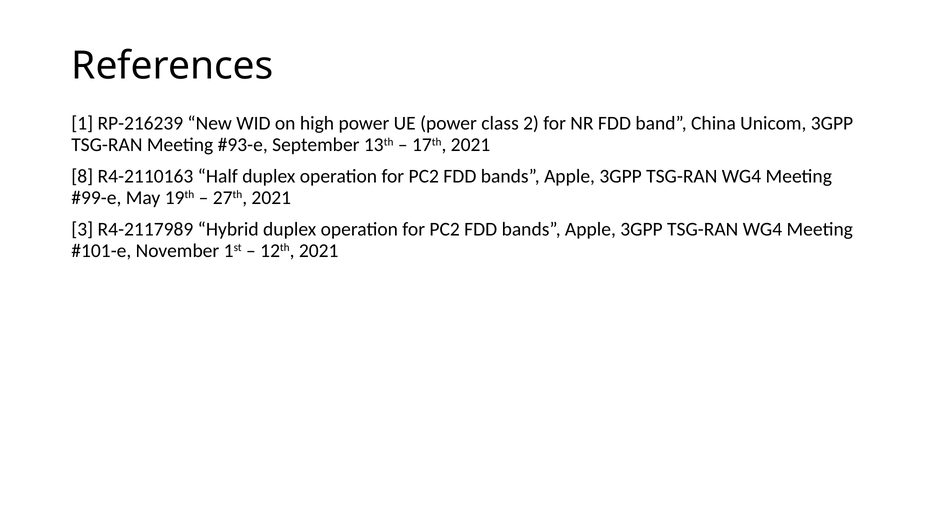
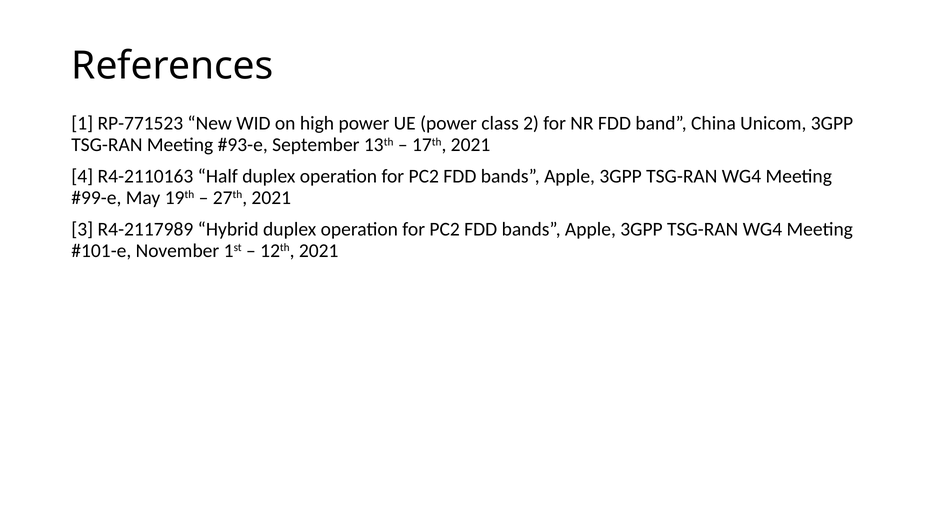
RP-216239: RP-216239 -> RP-771523 (140, 123)
8: 8 -> 4 (82, 176)
